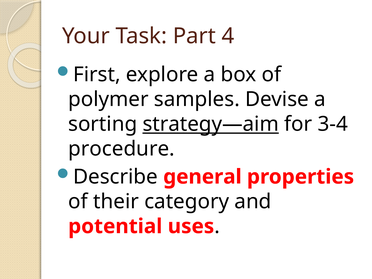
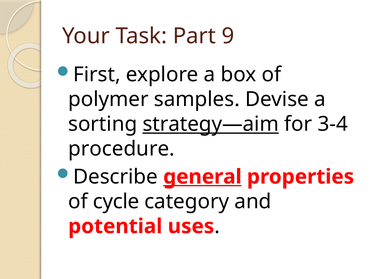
4: 4 -> 9 (228, 36)
general underline: none -> present (202, 177)
their: their -> cycle (116, 202)
